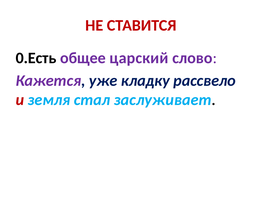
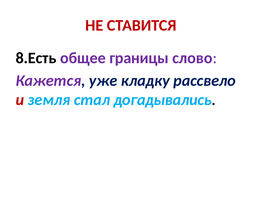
0.Есть: 0.Есть -> 8.Есть (36, 58)
царский: царский -> границы (139, 58)
заслуживает: заслуживает -> догадывались (163, 100)
